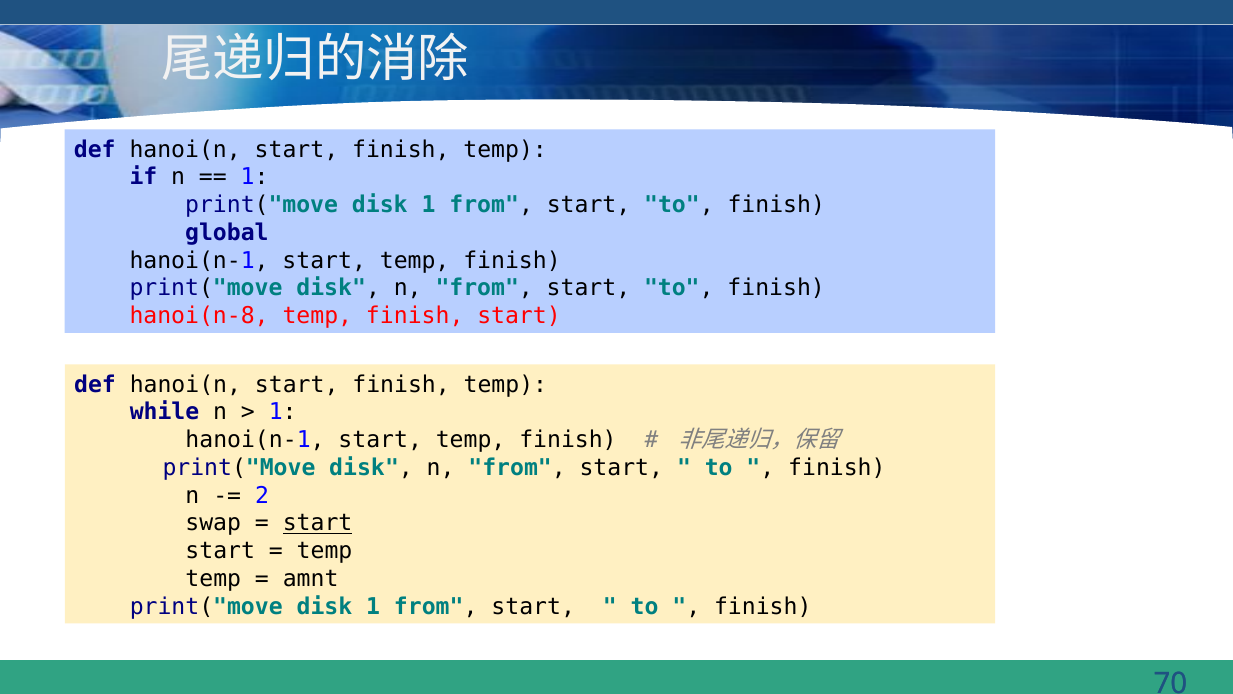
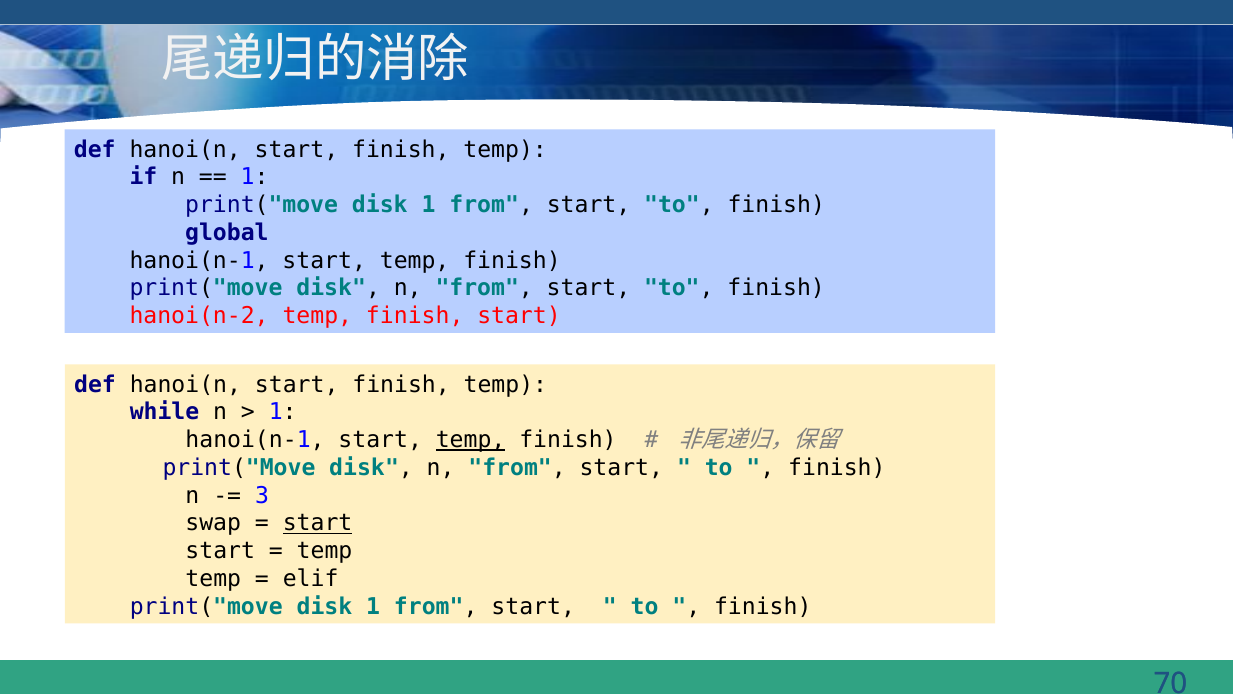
hanoi(n-8: hanoi(n-8 -> hanoi(n-2 (199, 316)
temp underline: none -> present (471, 440)
2: 2 -> 3 (262, 495)
amnt: amnt -> elif (311, 579)
